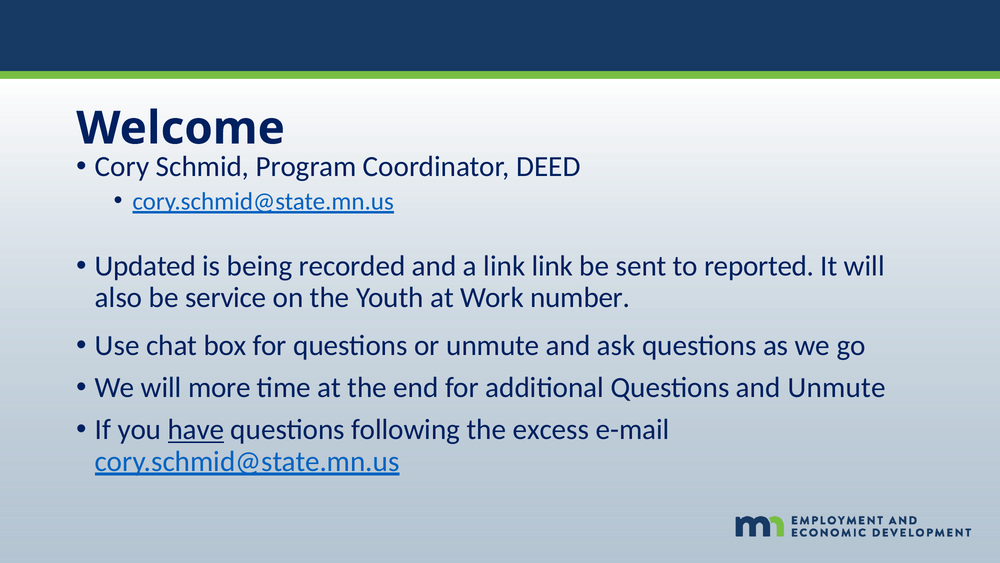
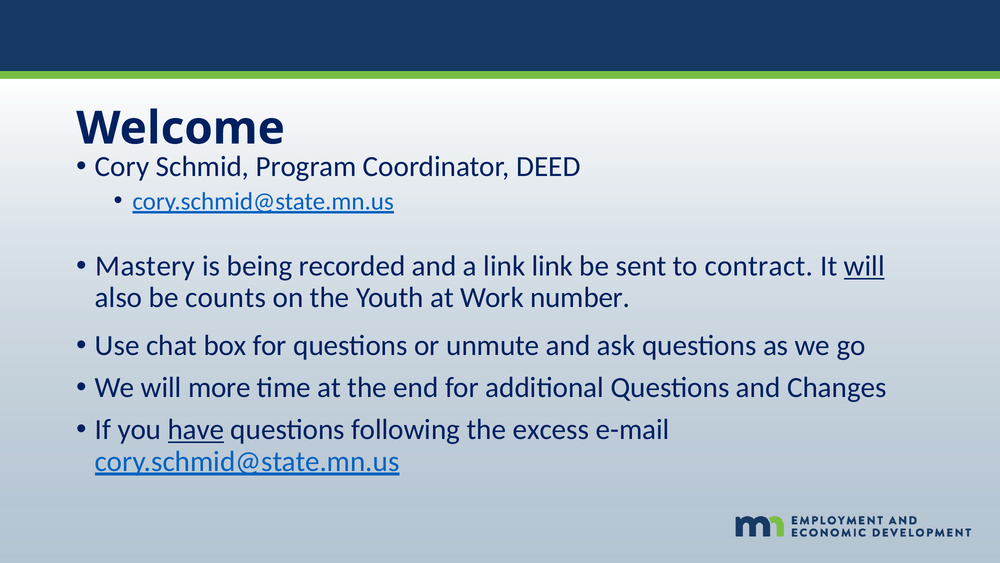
Updated: Updated -> Mastery (145, 266)
reported: reported -> contract (759, 266)
will underline: none -> present (864, 266)
service: service -> counts (226, 297)
and Unmute: Unmute -> Changes (837, 387)
